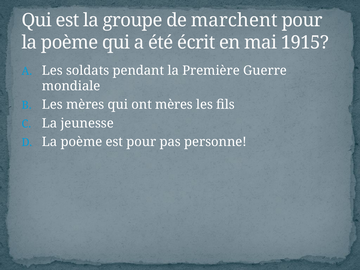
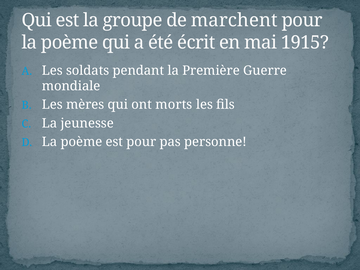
ont mères: mères -> morts (174, 105)
